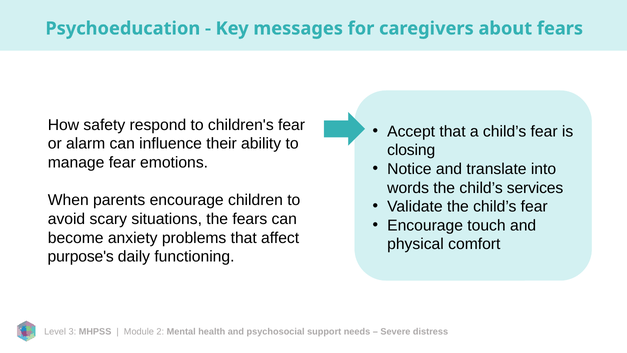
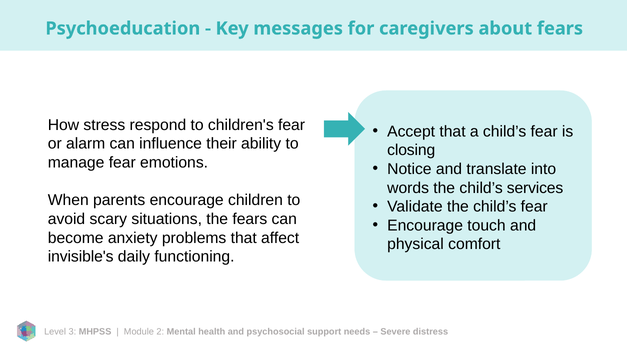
safety: safety -> stress (104, 125)
purpose's: purpose's -> invisible's (81, 256)
